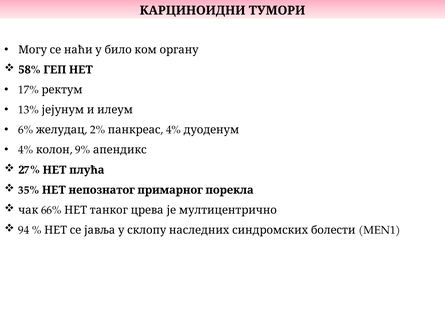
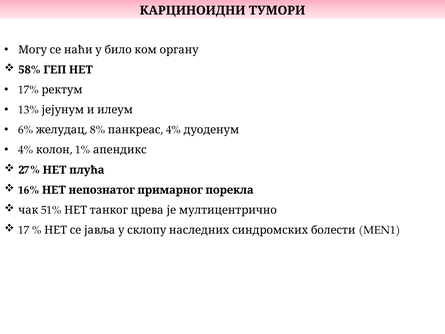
2%: 2% -> 8% (98, 130)
9%: 9% -> 1% (83, 150)
35%: 35% -> 16% (29, 190)
66%: 66% -> 51% (51, 210)
94: 94 -> 17 (24, 230)
